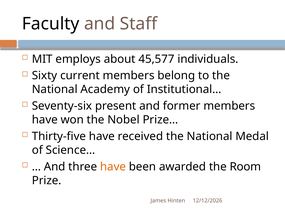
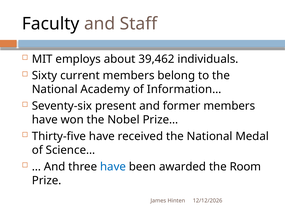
45,577: 45,577 -> 39,462 (156, 59)
Institutional…: Institutional… -> Information… (184, 89)
have colour: orange -> blue (113, 167)
